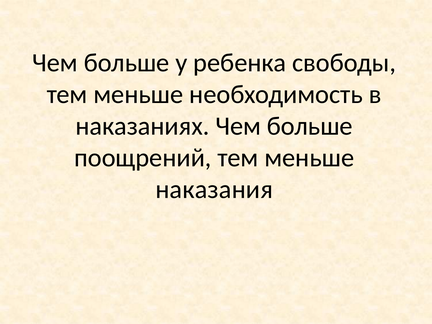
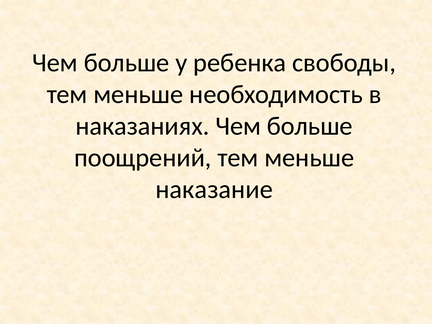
наказания: наказания -> наказание (214, 189)
